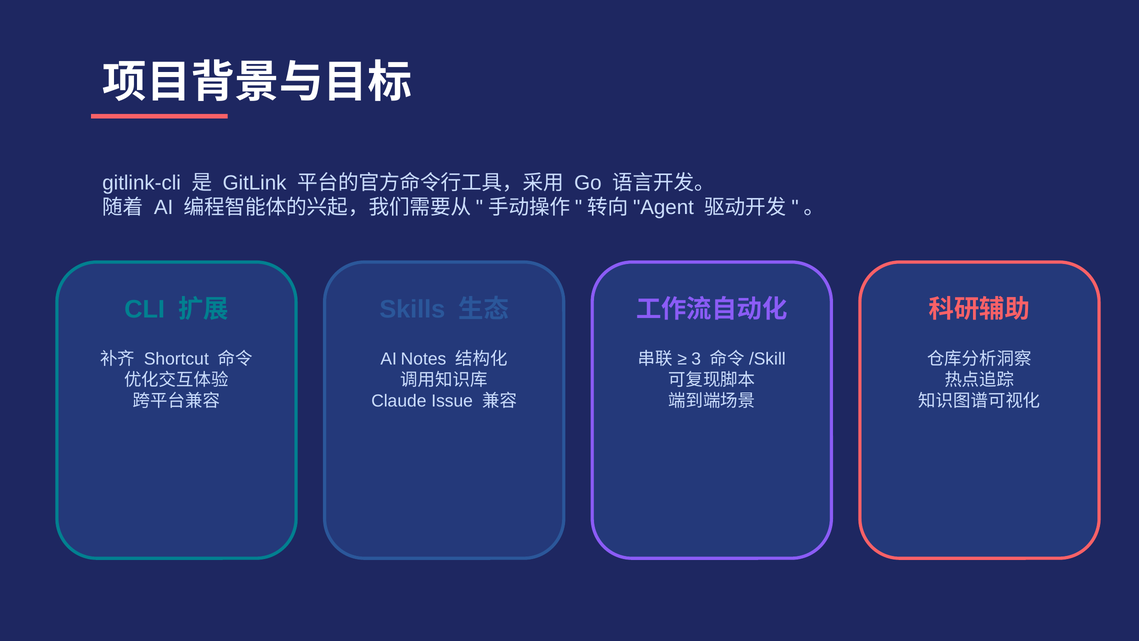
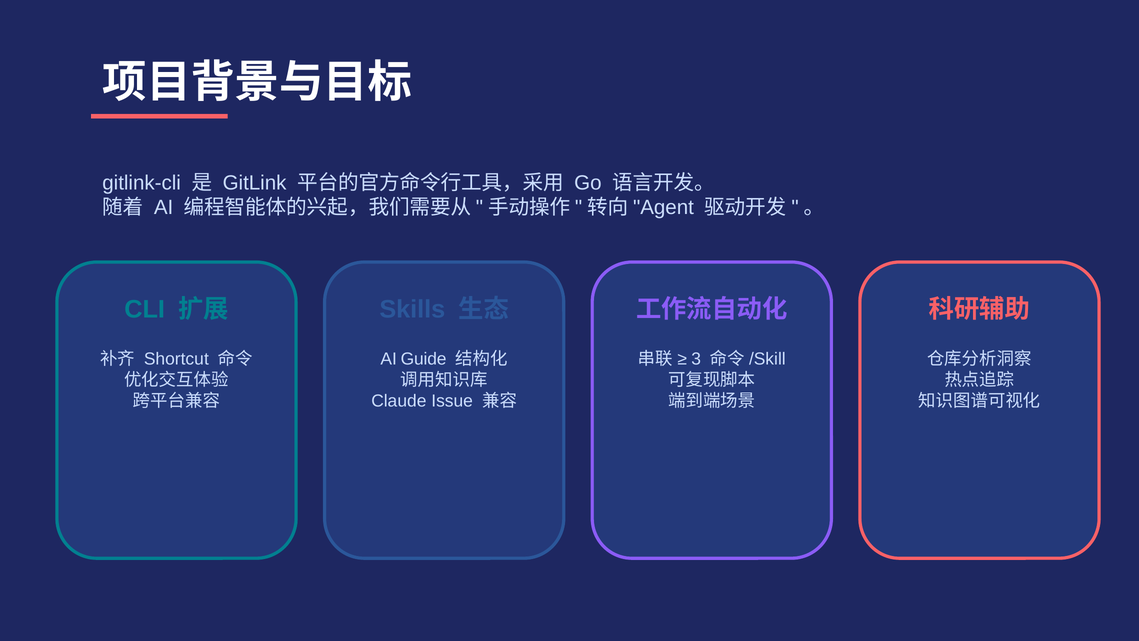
Notes: Notes -> Guide (424, 359)
